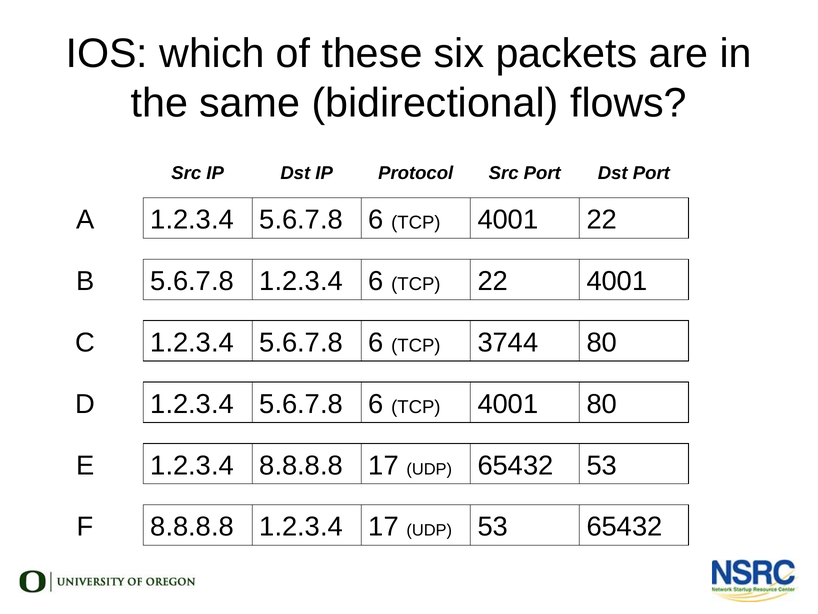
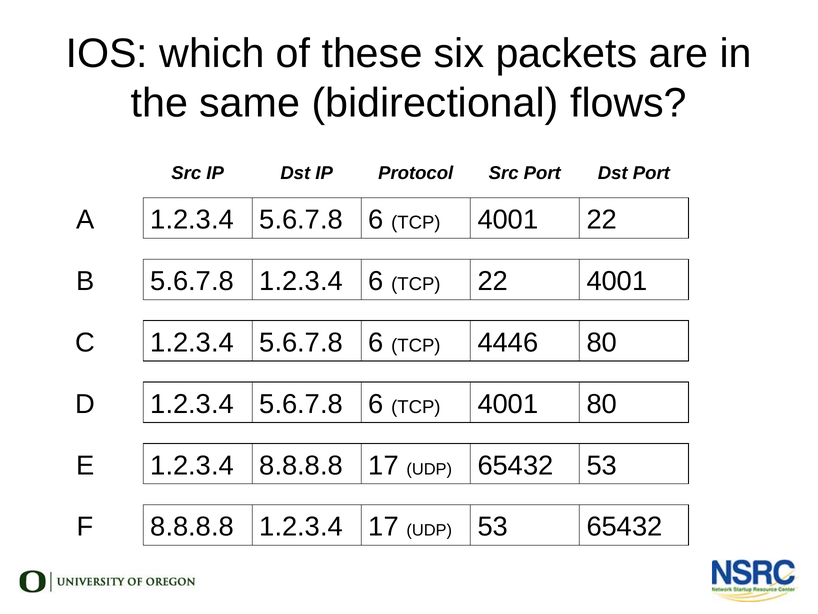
3744: 3744 -> 4446 (508, 342)
